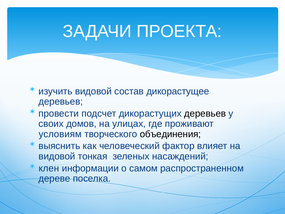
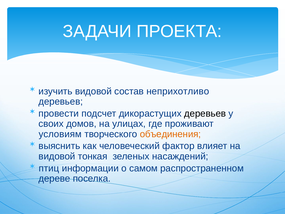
дикорастущее: дикорастущее -> неприхотливо (178, 91)
объединения colour: black -> orange (170, 134)
клен: клен -> птиц (49, 168)
